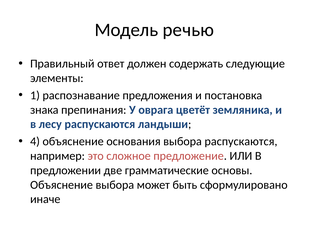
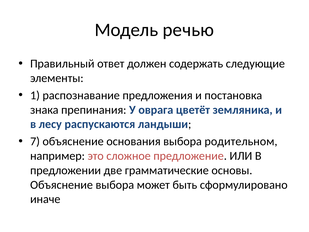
4: 4 -> 7 (35, 141)
выбора распускаются: распускаются -> родительном (241, 141)
